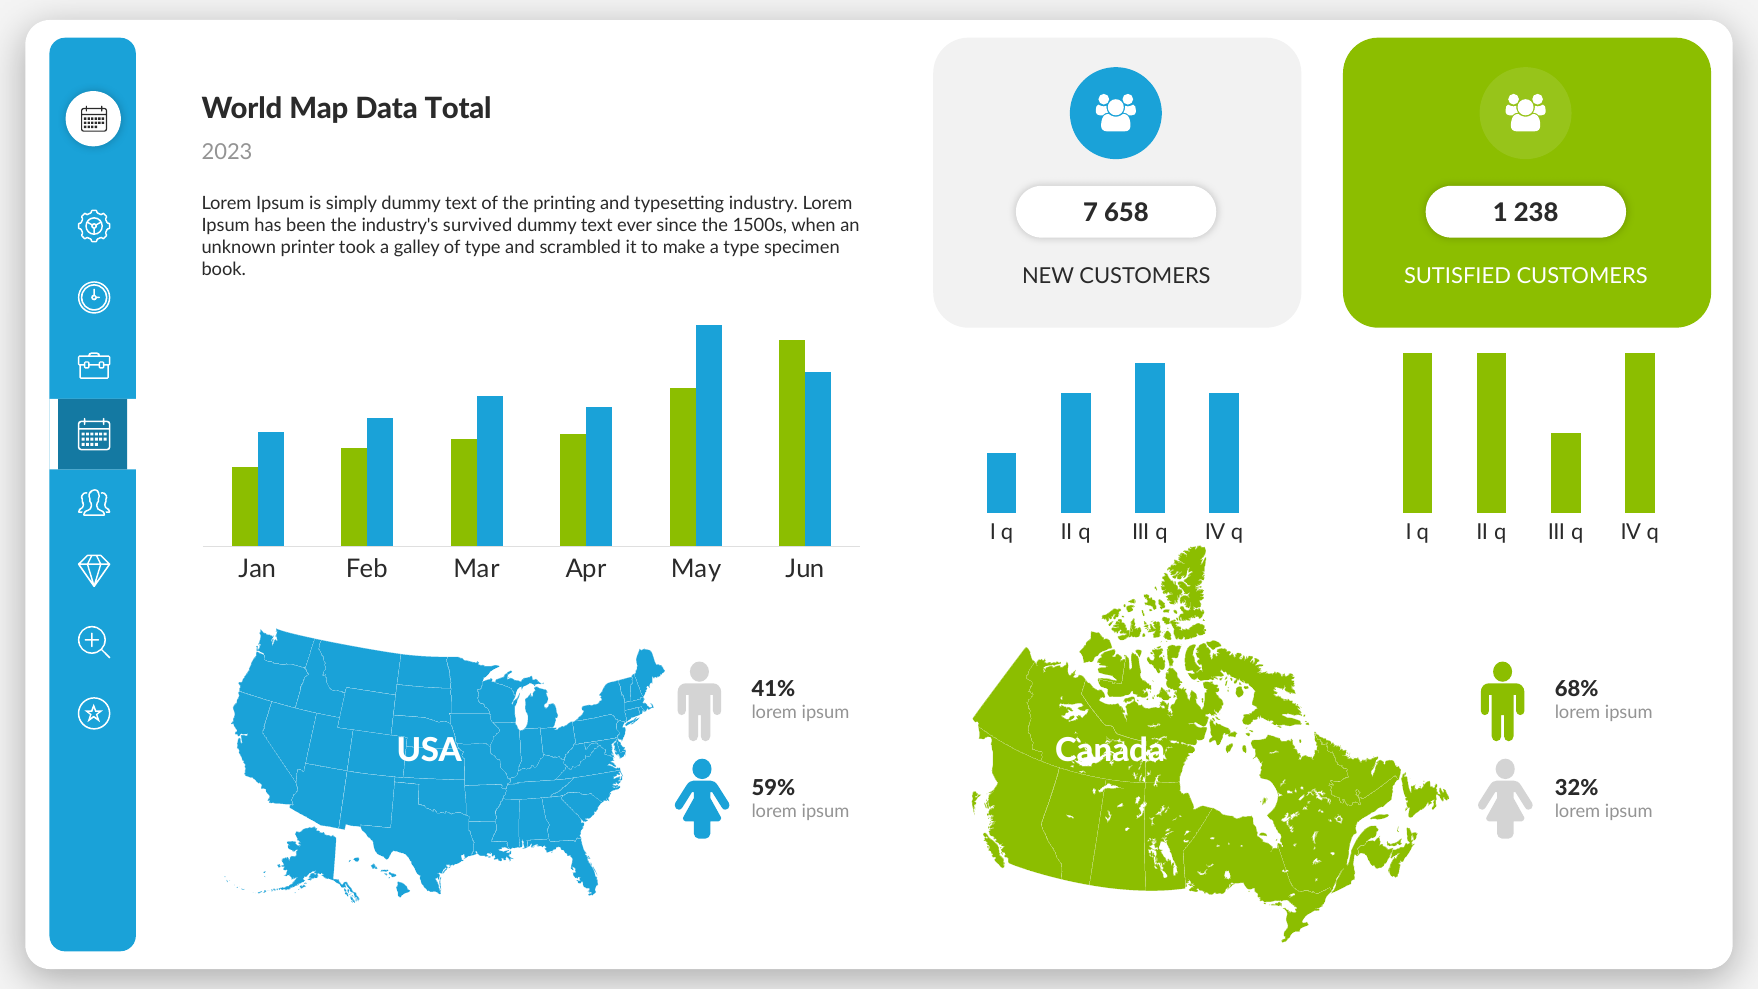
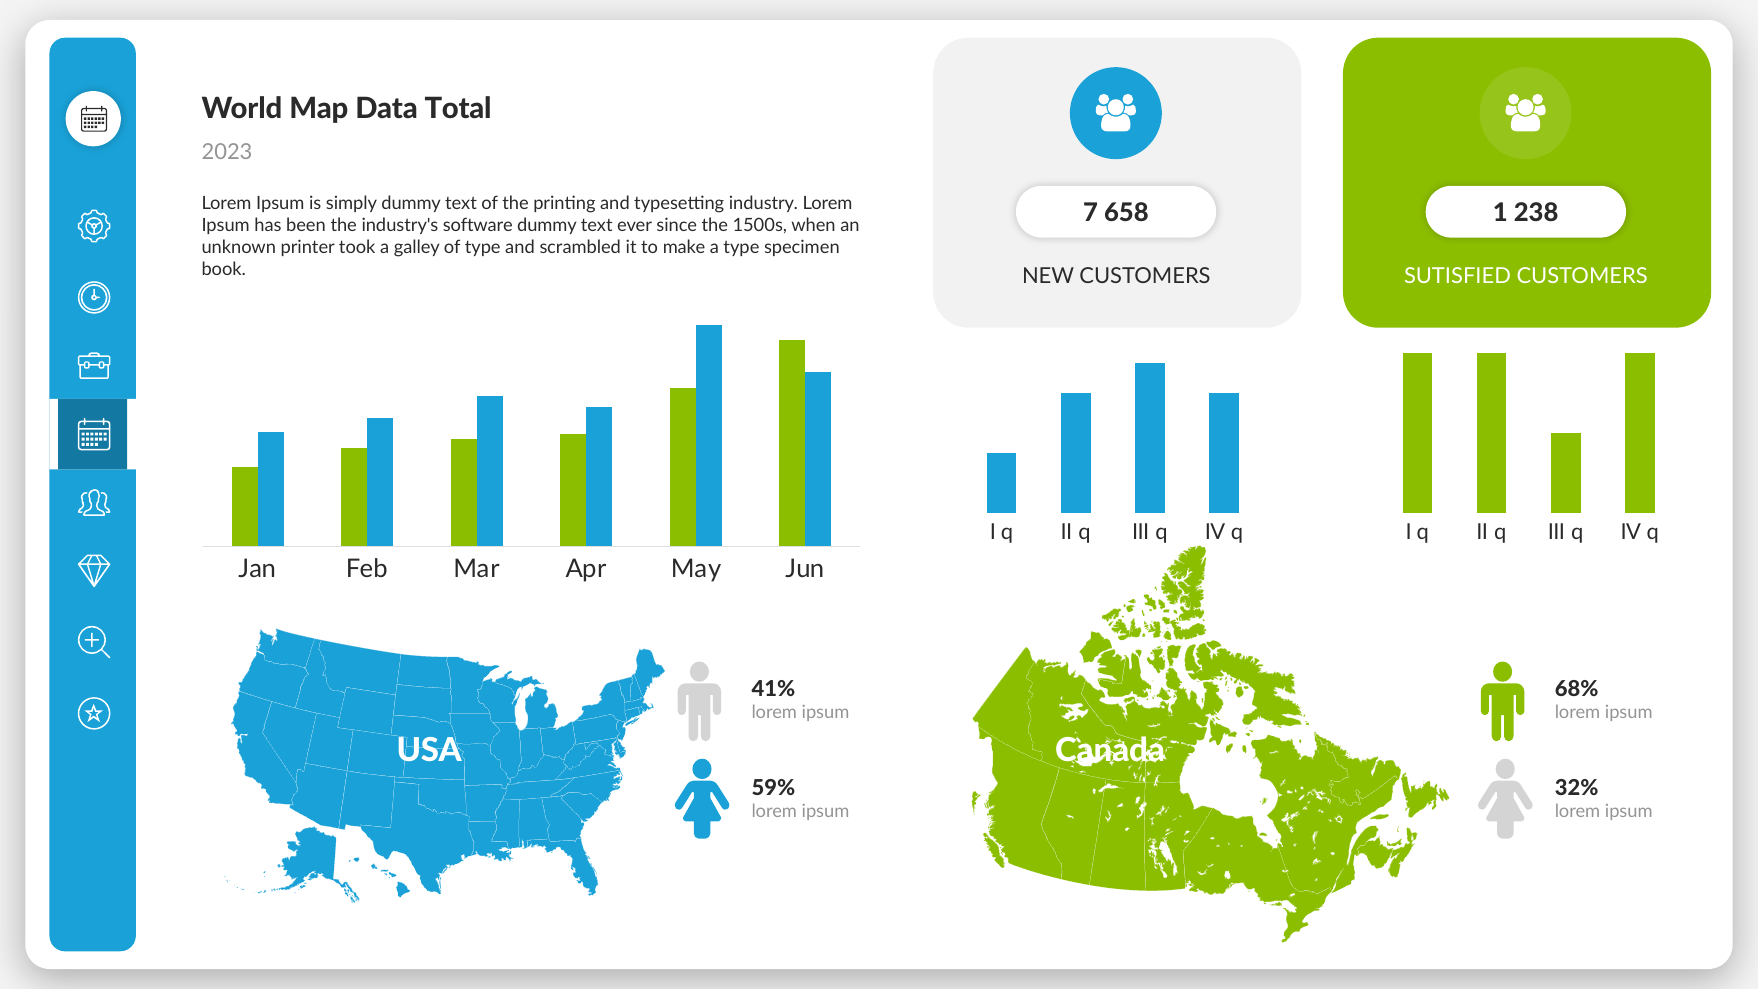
survived: survived -> software (478, 226)
